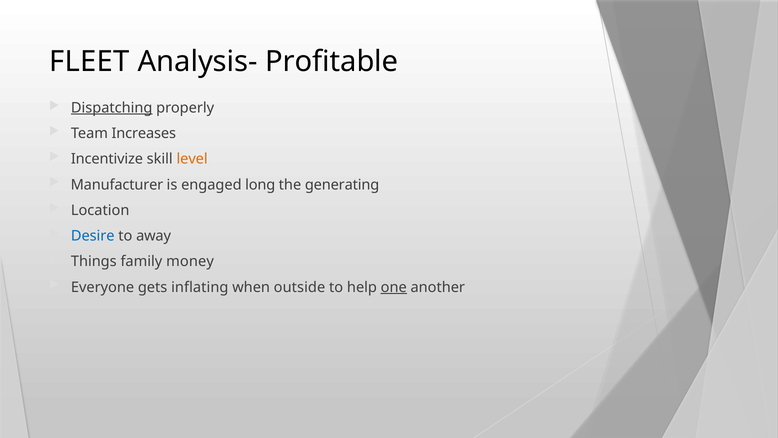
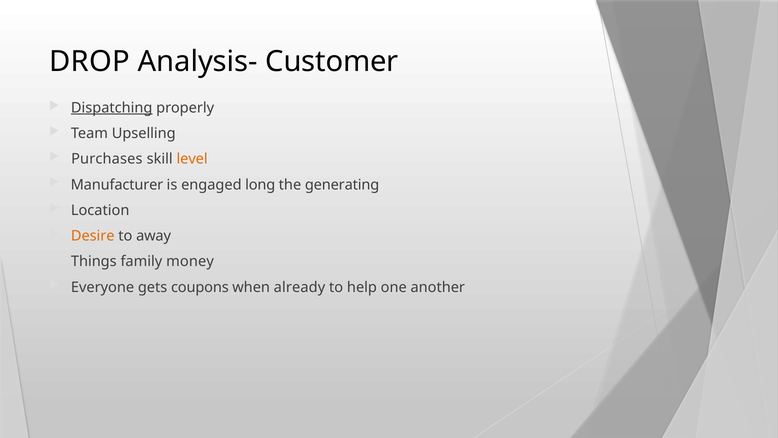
FLEET: FLEET -> DROP (89, 61)
Profitable: Profitable -> Customer (332, 61)
Increases: Increases -> Upselling (144, 133)
Incentivize: Incentivize -> Purchases (107, 159)
Desire colour: blue -> orange (93, 236)
inflating: inflating -> coupons (200, 287)
outside: outside -> already (299, 287)
one underline: present -> none (394, 287)
